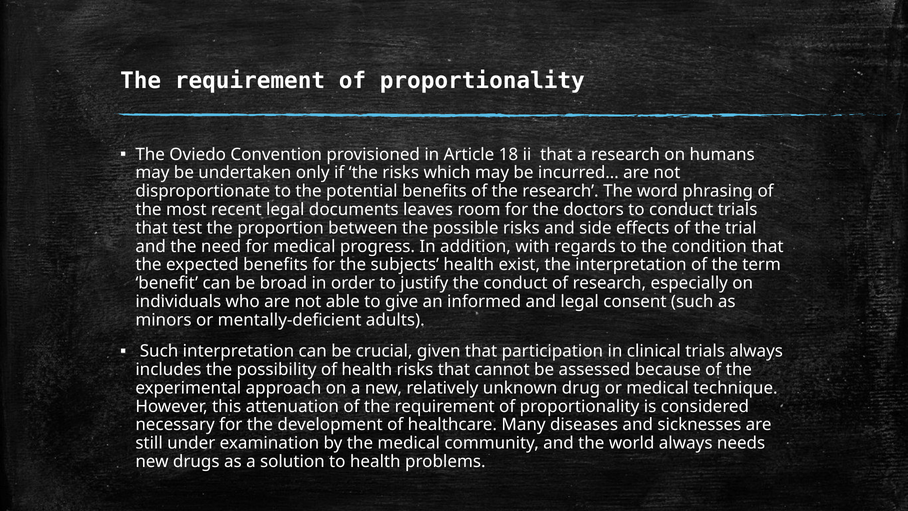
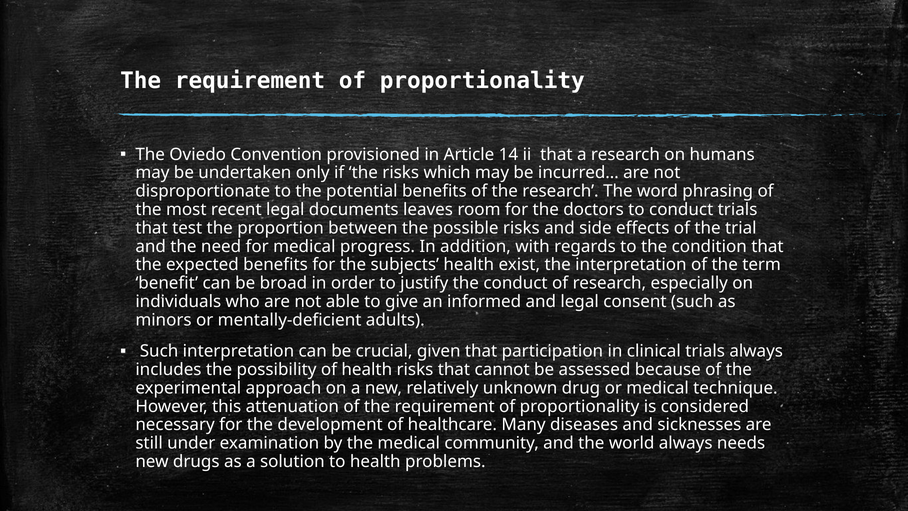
18: 18 -> 14 (508, 154)
